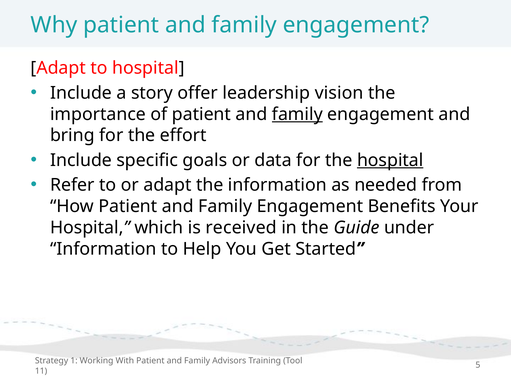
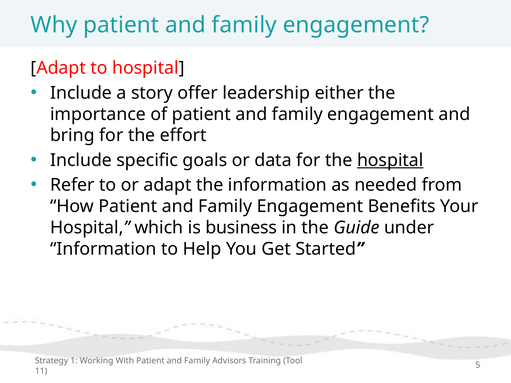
vision: vision -> either (339, 93)
family underline: present -> none (297, 114)
received: received -> business (241, 228)
